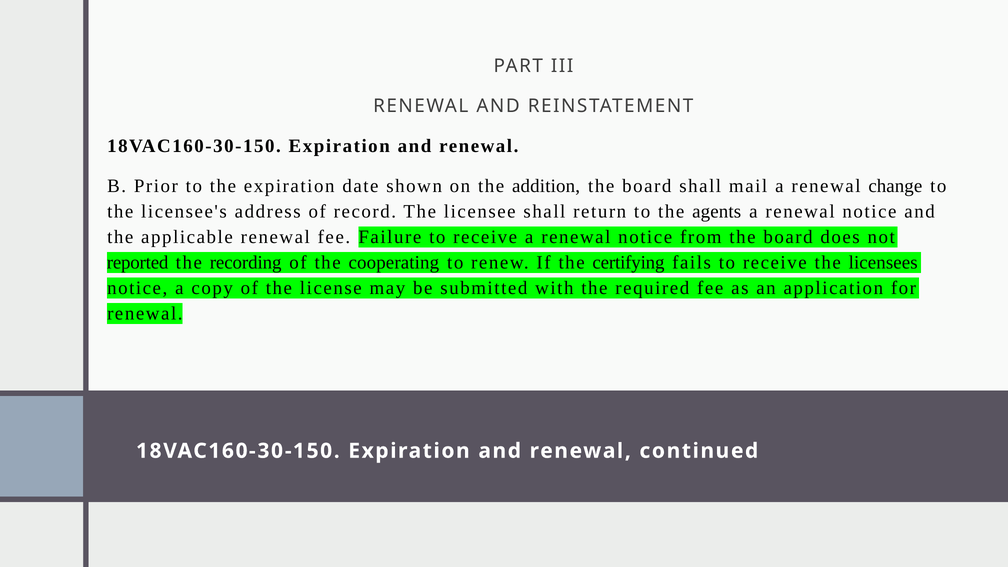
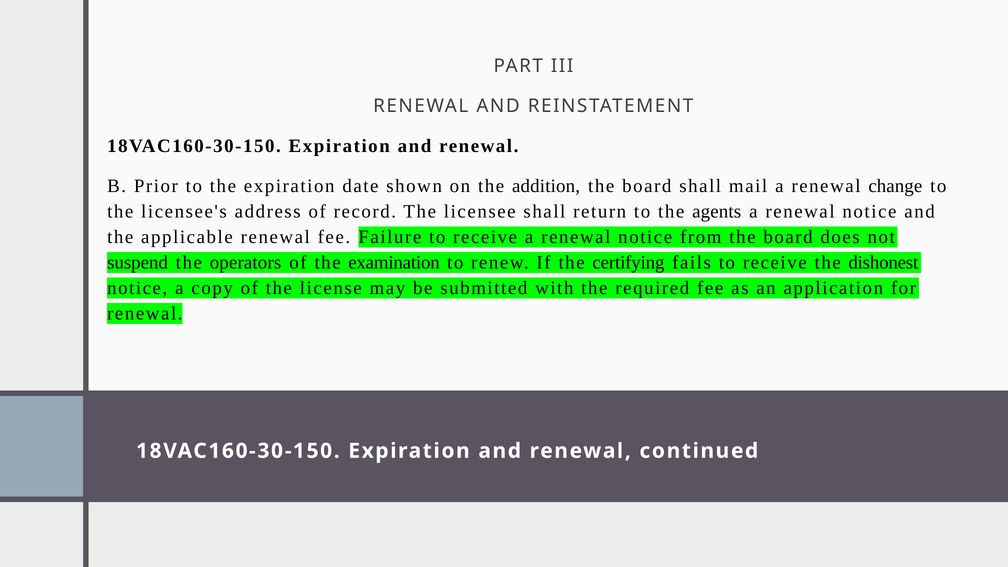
reported: reported -> suspend (138, 262)
recording: recording -> operators (246, 262)
cooperating: cooperating -> examination (394, 262)
licensees: licensees -> dishonest (883, 262)
